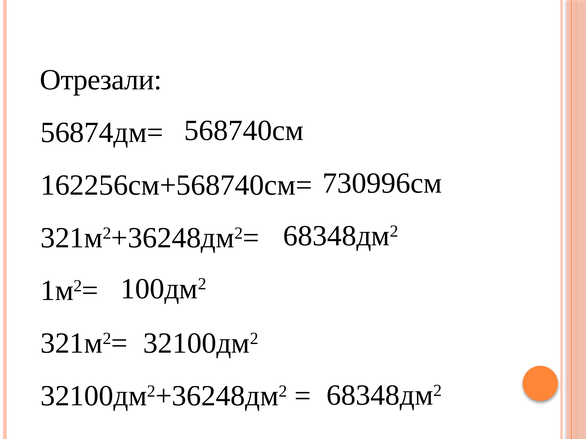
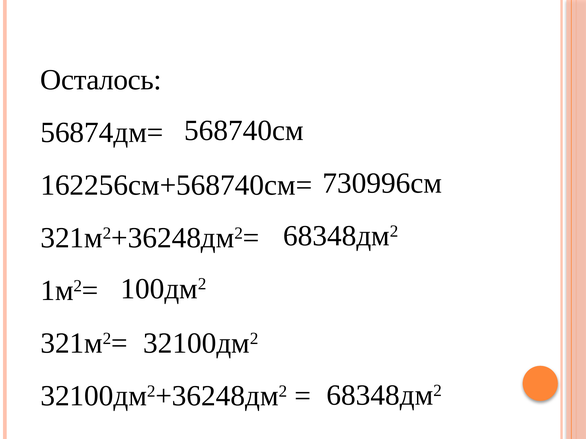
Отрезали: Отрезали -> Осталось (101, 80)
